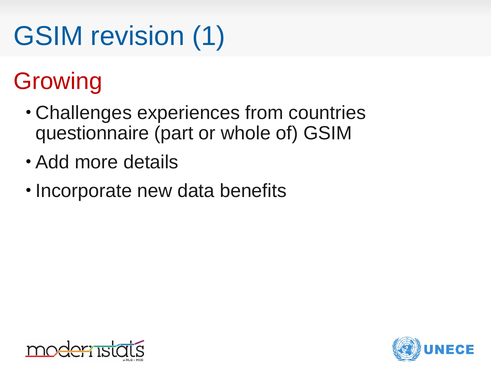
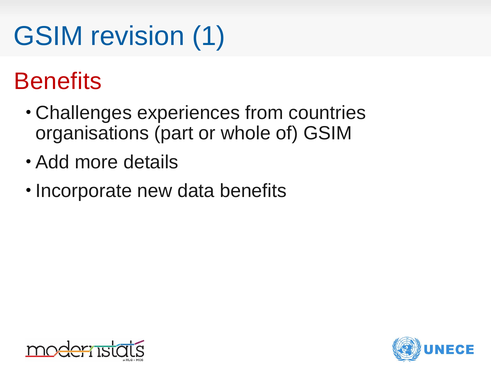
Growing: Growing -> Benefits (58, 81)
questionnaire: questionnaire -> organisations (92, 133)
